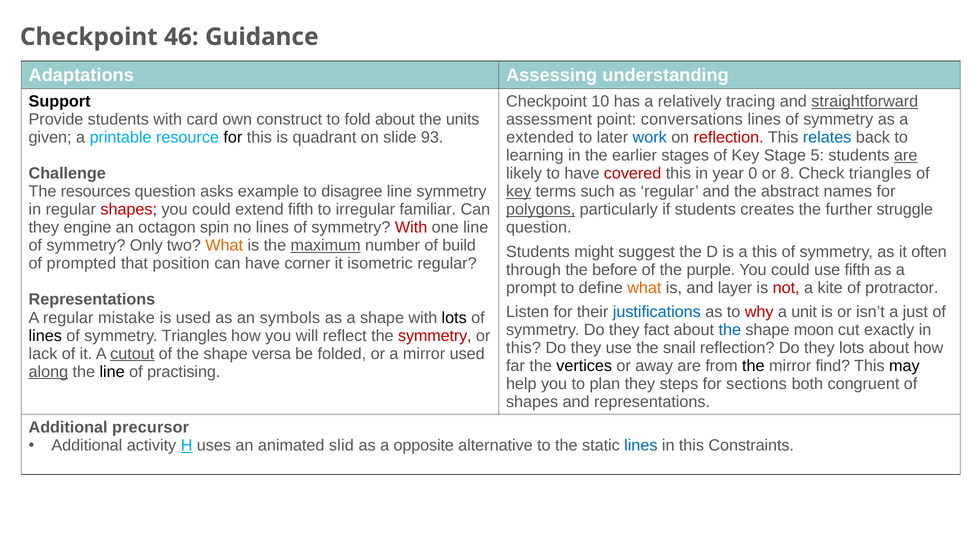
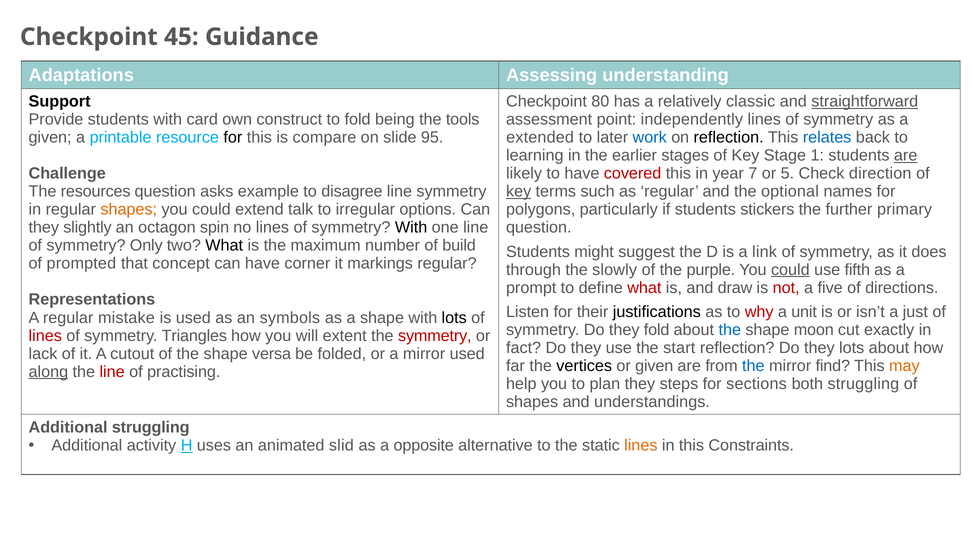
46: 46 -> 45 (181, 37)
10: 10 -> 80 (600, 102)
tracing: tracing -> classic (751, 102)
fold about: about -> being (395, 120)
units: units -> tools (463, 120)
conversations: conversations -> independently (692, 120)
quadrant: quadrant -> compare (324, 138)
93: 93 -> 95 (432, 138)
reflection colour: red -> black (729, 138)
5: 5 -> 1 (817, 156)
0: 0 -> 7 (753, 174)
8: 8 -> 5 (787, 174)
Check triangles: triangles -> direction (880, 174)
abstract: abstract -> optional (790, 192)
shapes colour: red -> orange (129, 210)
extend fifth: fifth -> talk (301, 210)
familiar: familiar -> options (428, 210)
polygons underline: present -> none (541, 210)
creates: creates -> stickers (767, 210)
struggle: struggle -> primary (905, 210)
engine: engine -> slightly (87, 228)
With colour: red -> black (411, 228)
What colour: orange -> black (224, 246)
maximum underline: present -> none (326, 246)
a this: this -> link (765, 252)
often: often -> does (929, 252)
position: position -> concept (181, 264)
isometric: isometric -> markings (380, 264)
before: before -> slowly (615, 270)
could underline: none -> present (790, 270)
what colour: orange -> red (644, 288)
layer: layer -> draw (735, 288)
kite: kite -> five (830, 288)
protractor: protractor -> directions (902, 288)
justifications colour: blue -> black (657, 312)
they fact: fact -> fold (657, 330)
lines colour: black -> red (45, 336)
reflect: reflect -> extent (345, 336)
this: this -> fact (524, 348)
snail: snail -> start (679, 348)
cutout underline: present -> none (132, 354)
or away: away -> given (654, 366)
the colour: black -> blue (753, 366)
may colour: black -> orange (904, 366)
line colour: black -> red (112, 372)
both congruent: congruent -> struggling (863, 384)
and representations: representations -> understandings (652, 402)
Additional precursor: precursor -> struggling (151, 427)
lines colour: blue -> orange (641, 445)
